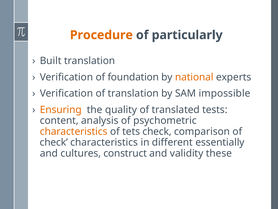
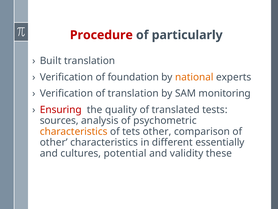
Procedure colour: orange -> red (101, 35)
impossible: impossible -> monitoring (225, 93)
Ensuring colour: orange -> red (61, 109)
content: content -> sources (59, 120)
tets check: check -> other (157, 131)
check: check -> other (54, 142)
construct: construct -> potential (125, 153)
